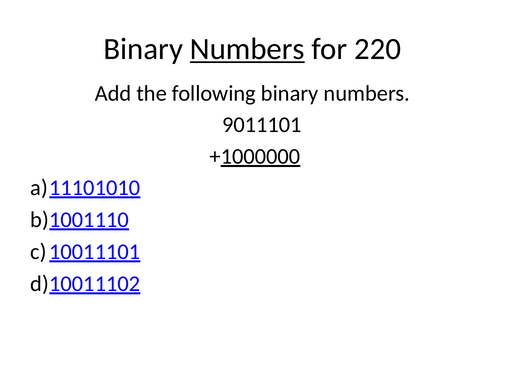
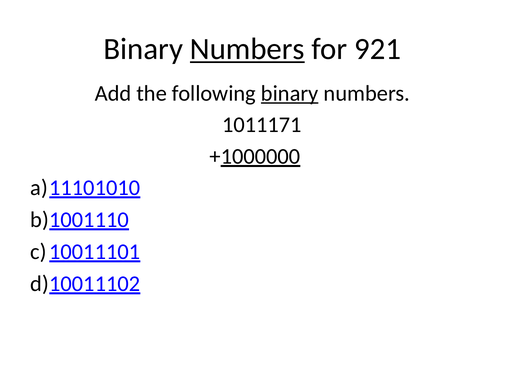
220: 220 -> 921 (378, 49)
binary underline: none -> present (290, 93)
9011101: 9011101 -> 1011171 (262, 125)
